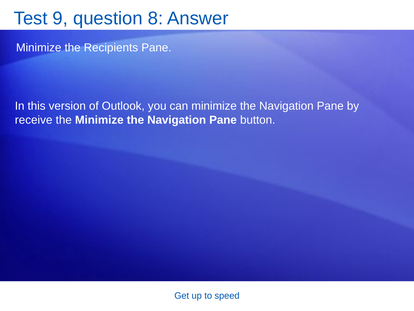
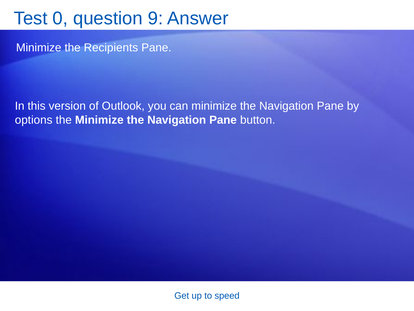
9: 9 -> 0 (60, 18)
8: 8 -> 9 (155, 18)
receive: receive -> options (34, 120)
